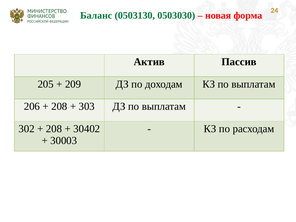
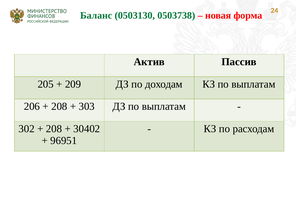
0503030: 0503030 -> 0503738 (176, 15)
30003: 30003 -> 96951 (64, 141)
